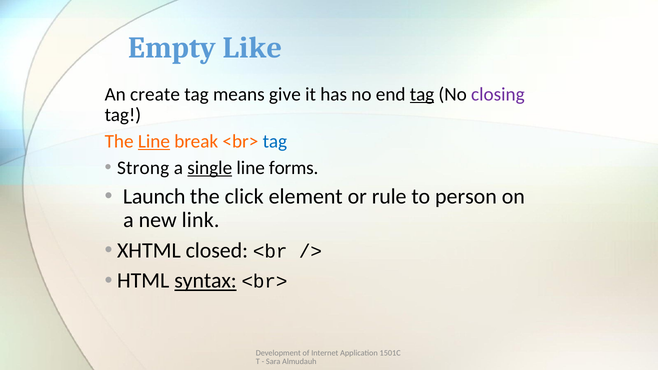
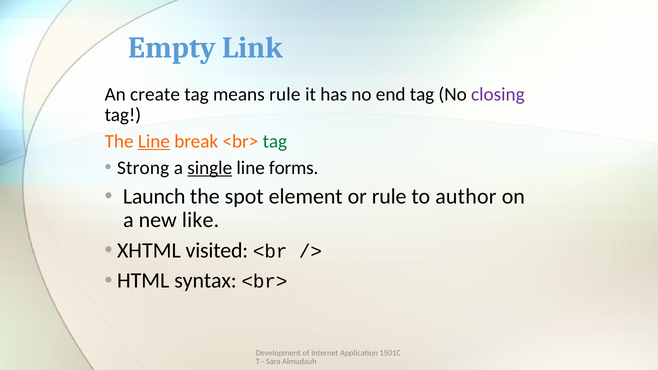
Like: Like -> Link (253, 48)
means give: give -> rule (285, 94)
tag underline: present -> none (422, 94)
tag colour: blue -> green (275, 141)
click: click -> spot (244, 197)
person: person -> author (466, 197)
link: link -> like (201, 220)
closed: closed -> visited (217, 251)
syntax underline: present -> none (205, 281)
